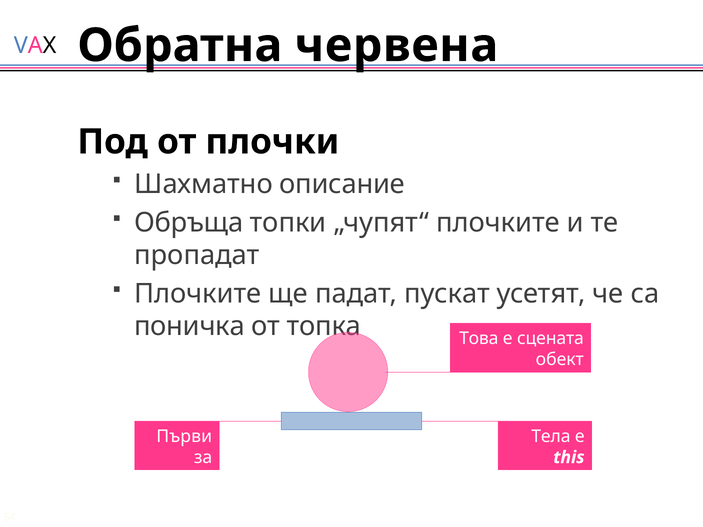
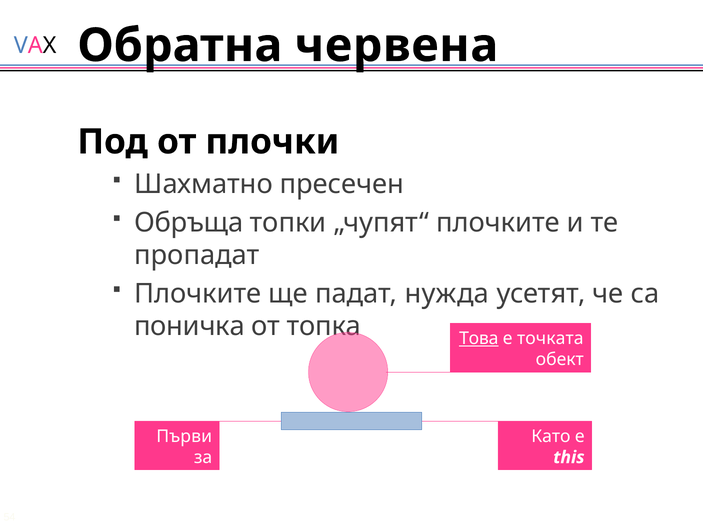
описание: описание -> пресечен (342, 184)
пускат: пускат -> нужда (447, 294)
Това underline: none -> present (479, 339)
сцената: сцената -> точката (550, 339)
Тела: Тела -> Като (551, 436)
